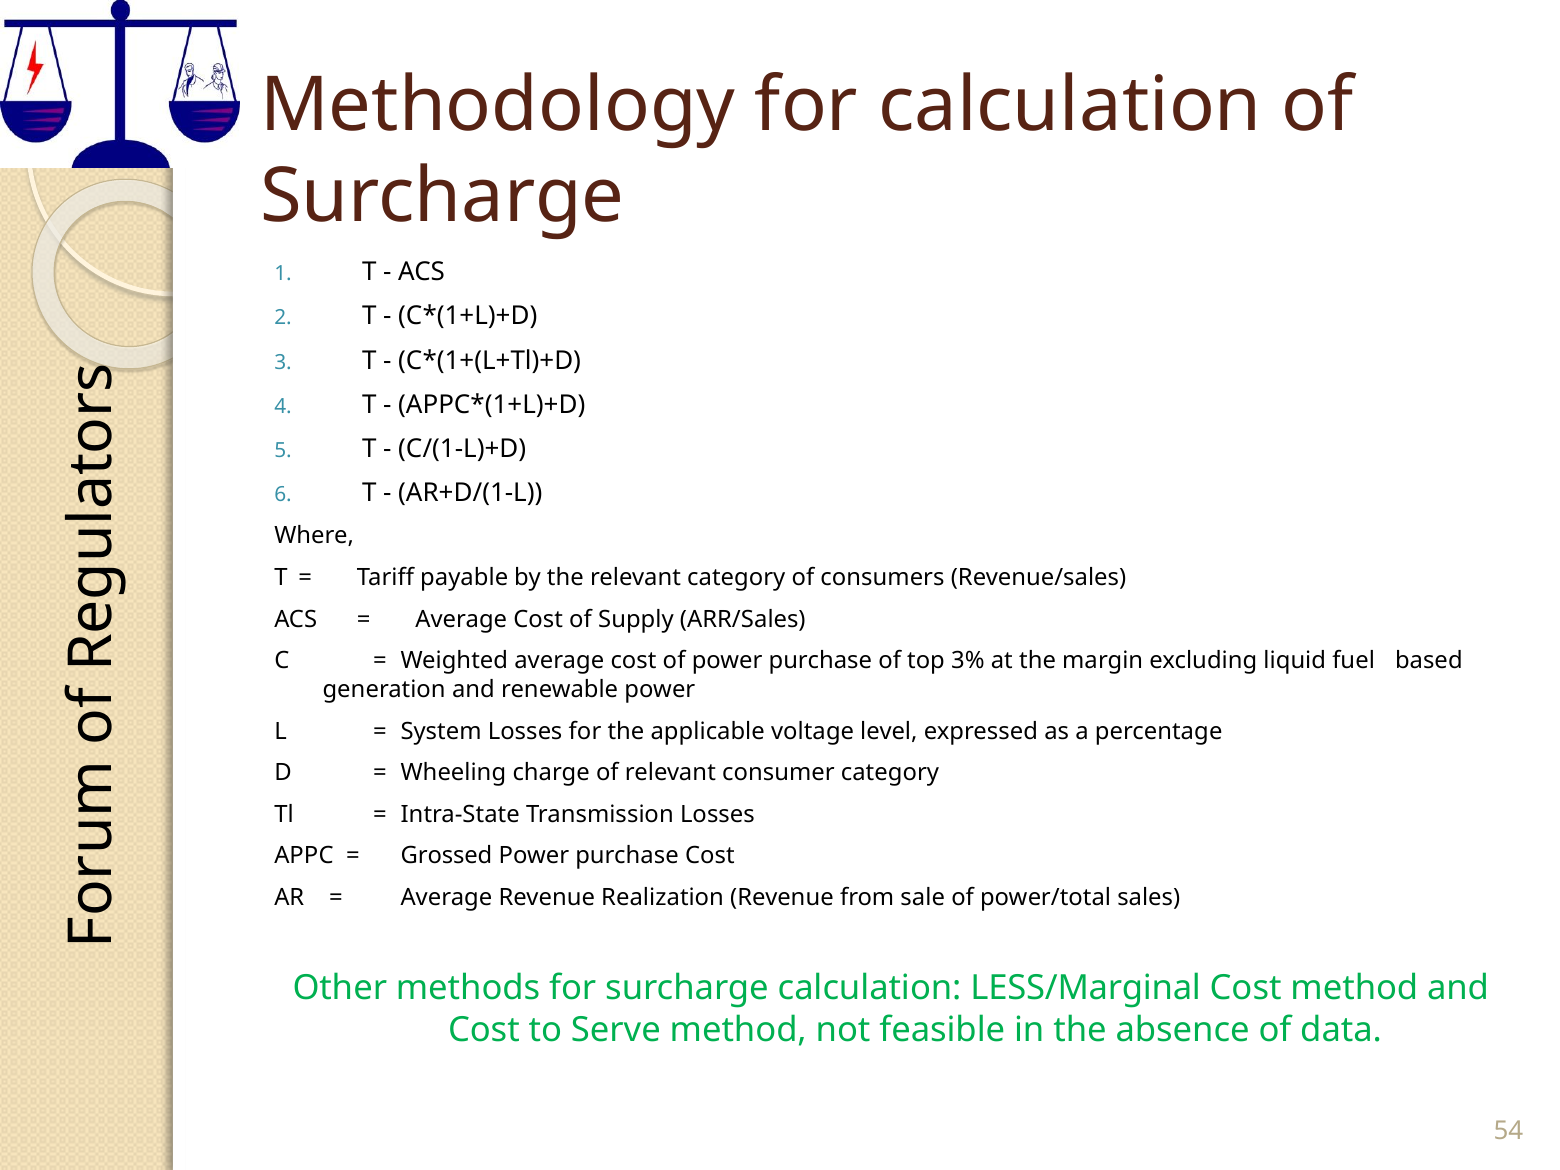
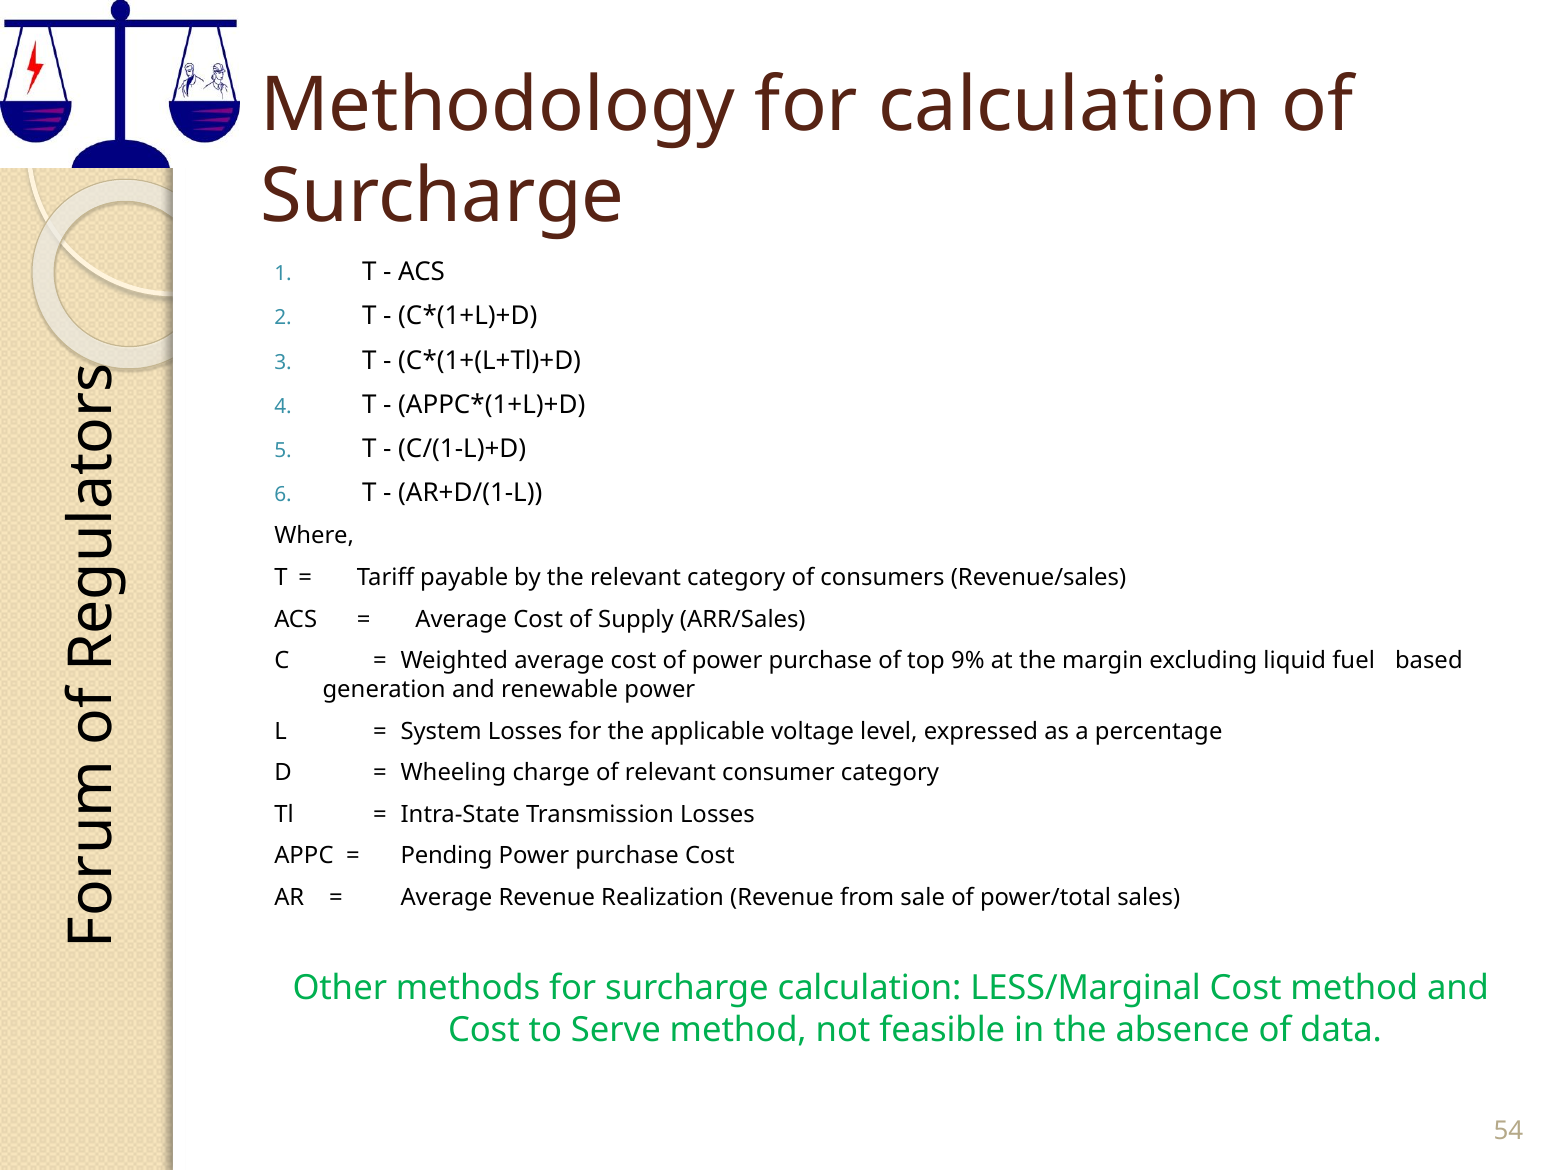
3%: 3% -> 9% (968, 661)
Grossed: Grossed -> Pending (447, 856)
